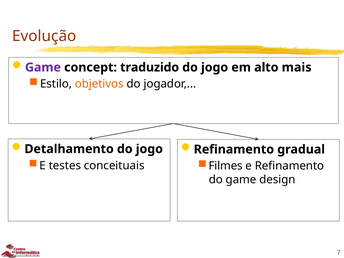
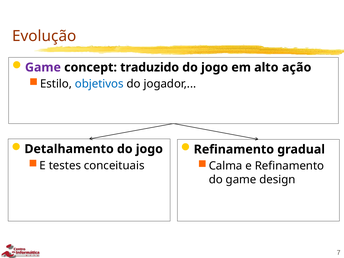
mais: mais -> ação (297, 67)
objetivos colour: orange -> blue (99, 84)
Filmes: Filmes -> Calma (226, 166)
